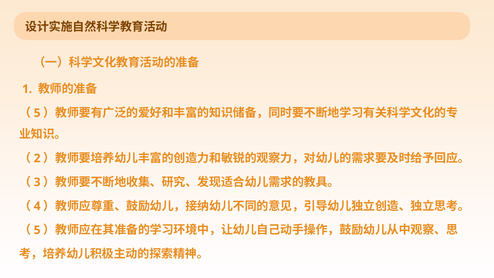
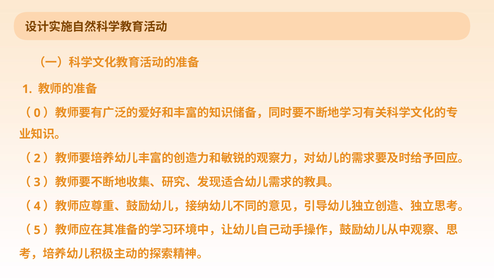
5: 5 -> 0 (37, 113)
